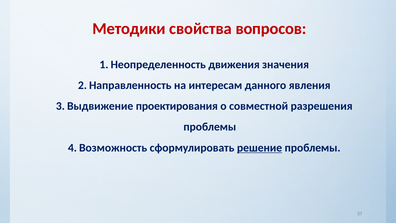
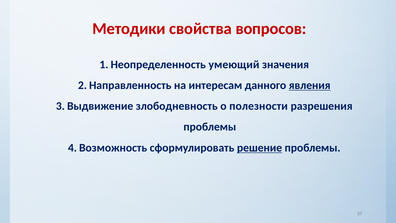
движения: движения -> умеющий (234, 64)
явления underline: none -> present (310, 85)
проектирования: проектирования -> злободневность (177, 106)
совместной: совместной -> полезности (259, 106)
